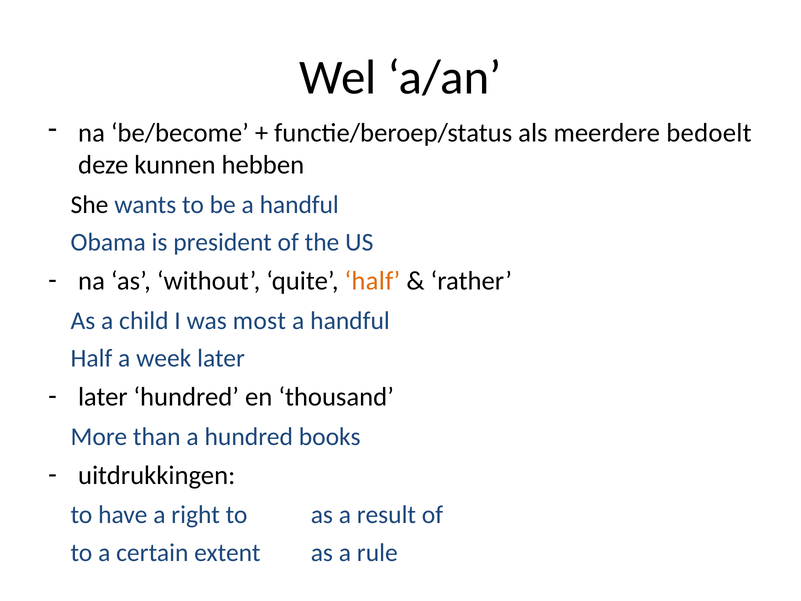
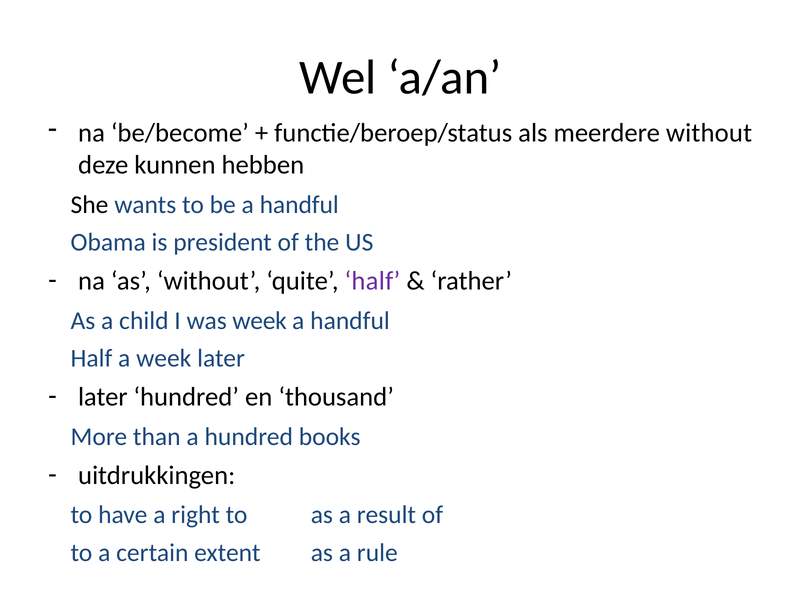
meerdere bedoelt: bedoelt -> without (709, 133)
half colour: orange -> purple (372, 281)
was most: most -> week (260, 321)
